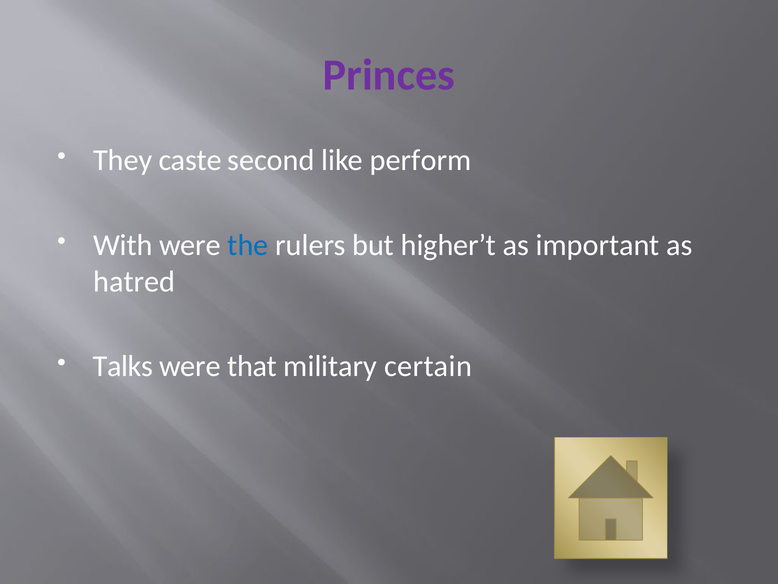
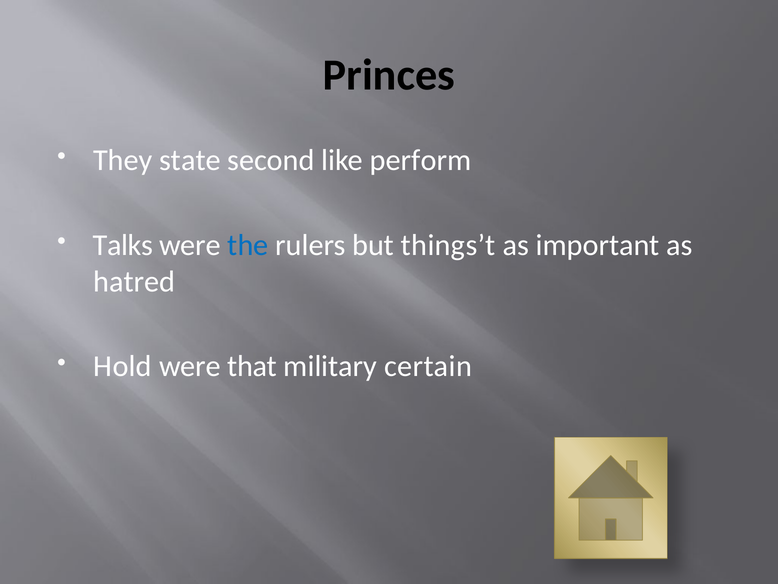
Princes colour: purple -> black (389, 75)
caste: caste -> state (190, 160)
With: With -> Talks (123, 245)
higher’t: higher’t -> things’t (448, 245)
Talks: Talks -> Hold (123, 366)
